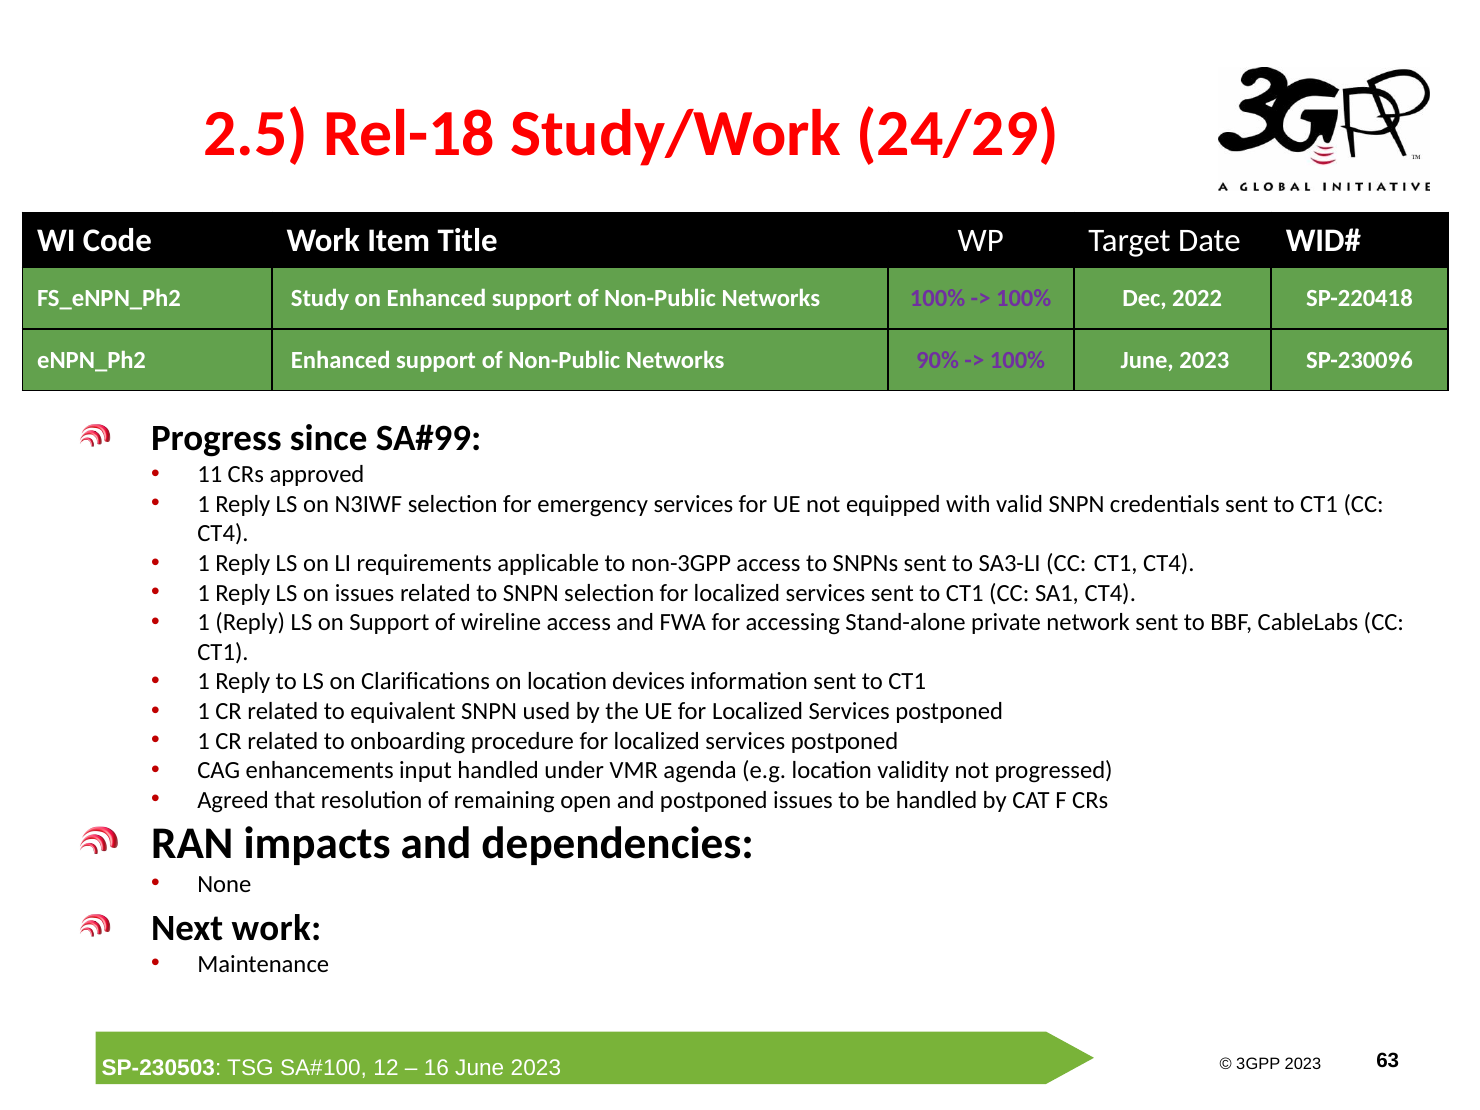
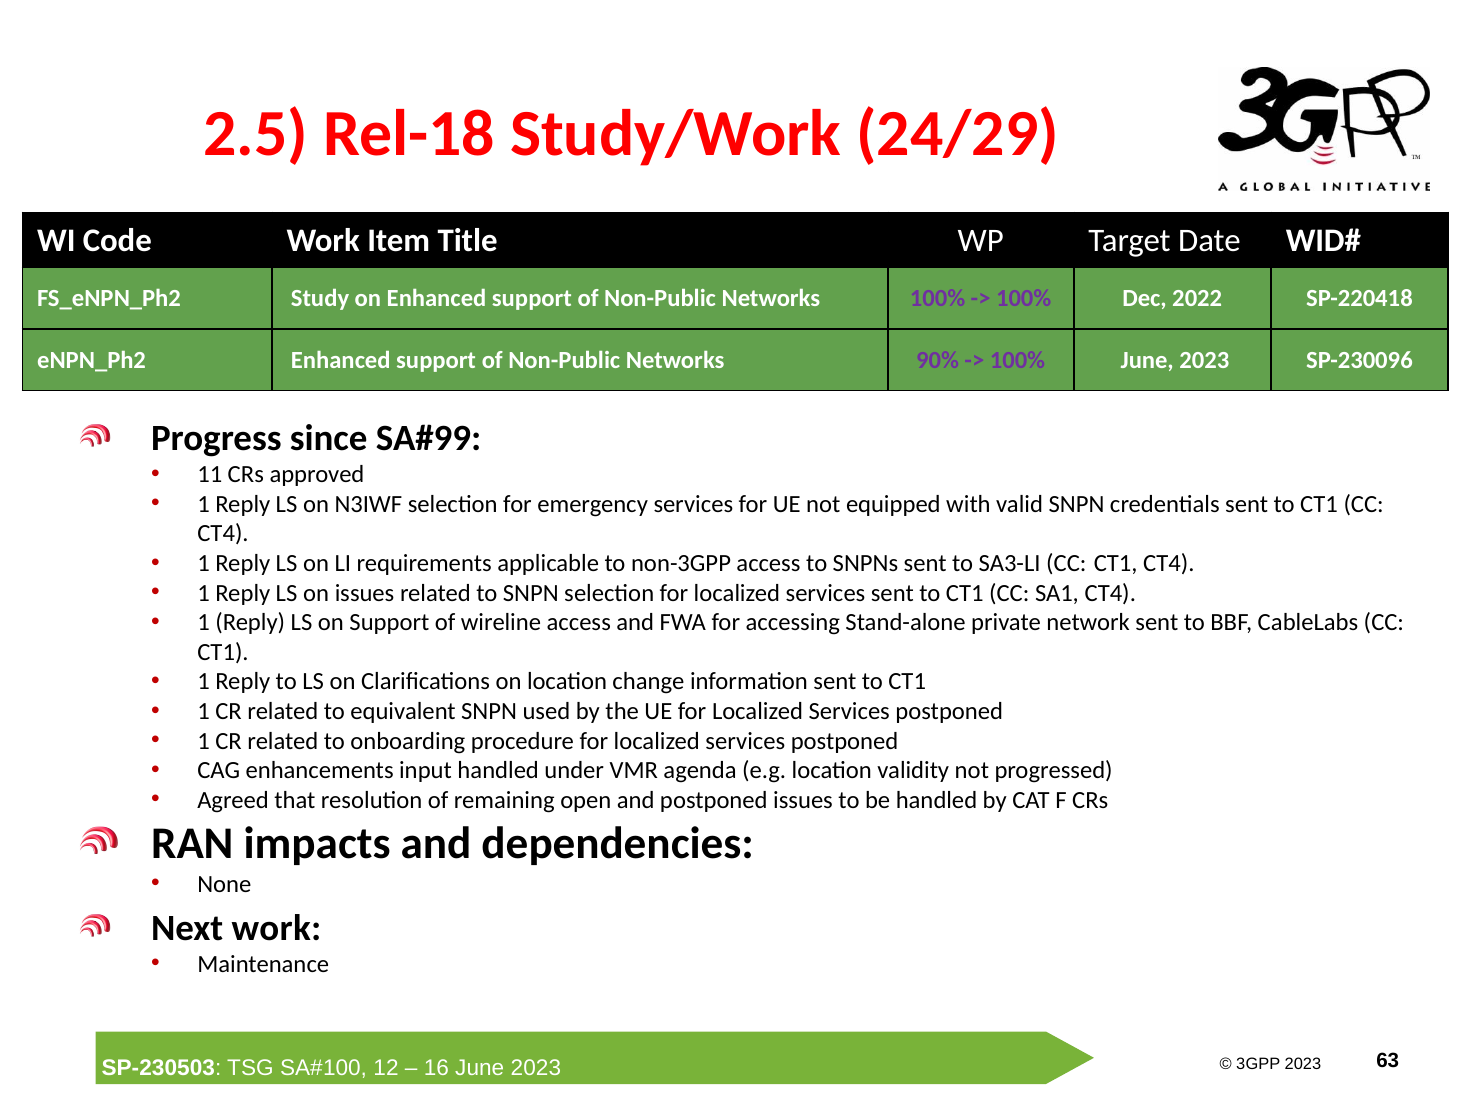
devices: devices -> change (648, 682)
